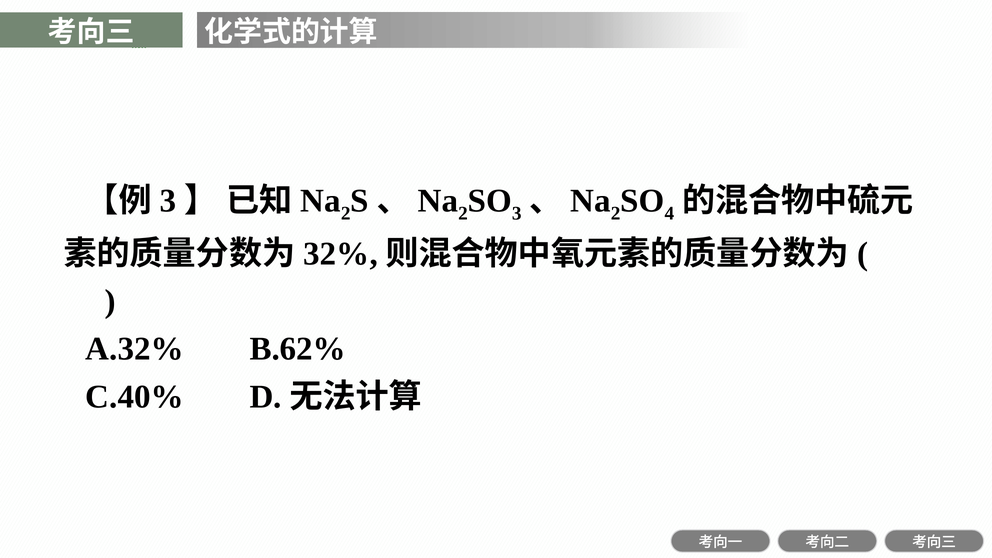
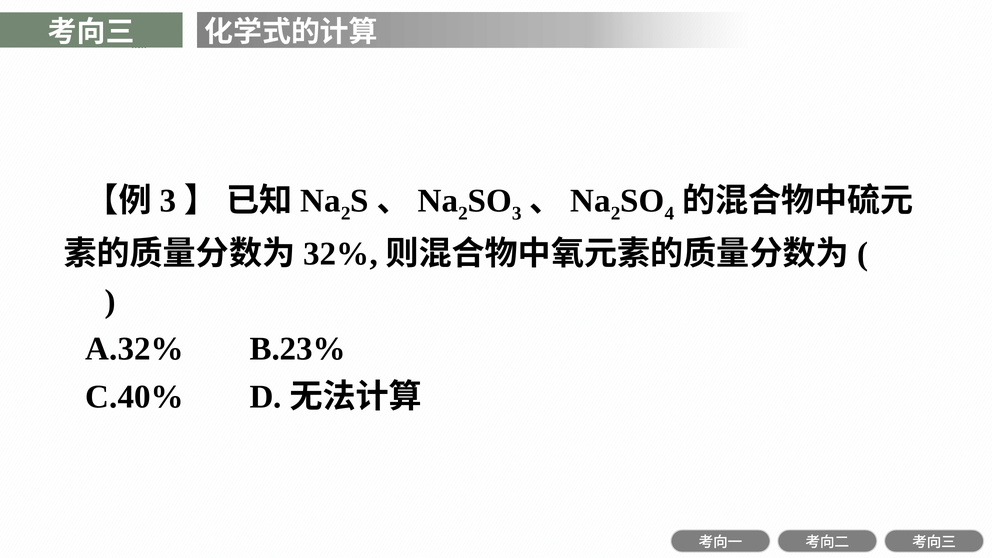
B.62%: B.62% -> B.23% (298, 349)
